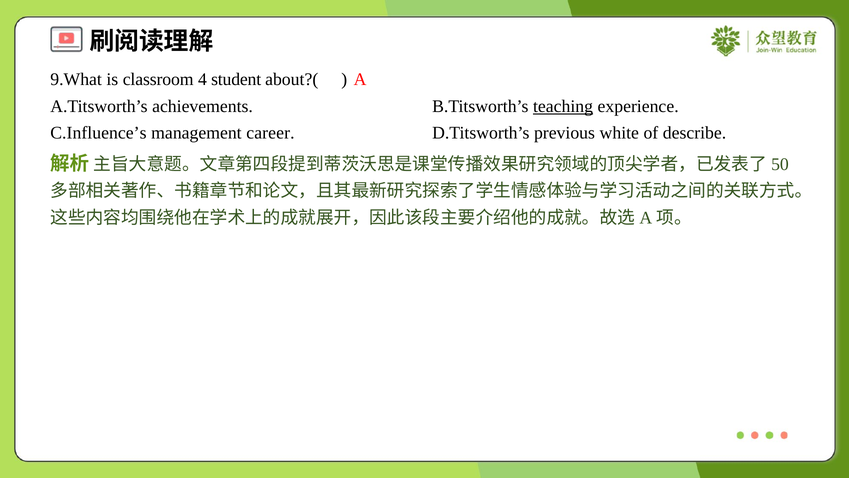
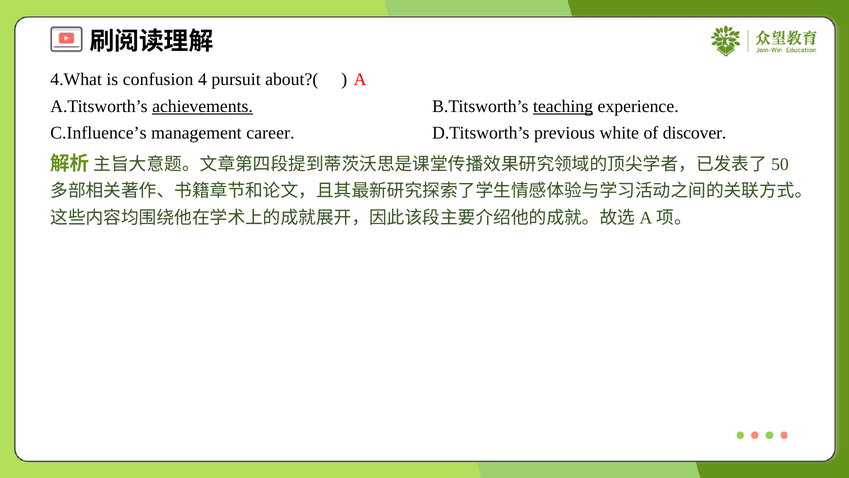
9.What: 9.What -> 4.What (76, 80)
classroom: classroom -> confusion (158, 80)
student: student -> pursuit (236, 80)
achievements underline: none -> present (203, 106)
describe: describe -> discover (695, 133)
